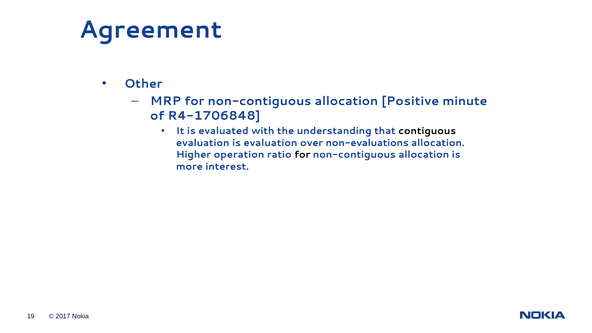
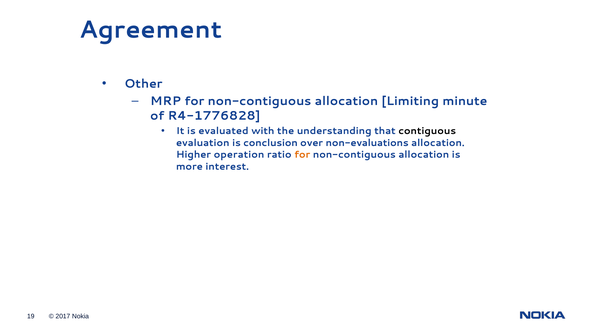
Positive: Positive -> Limiting (410, 101)
R4-1706848: R4-1706848 -> R4-1776828 (214, 116)
is evaluation: evaluation -> conclusion (271, 143)
for colour: black -> orange (302, 155)
